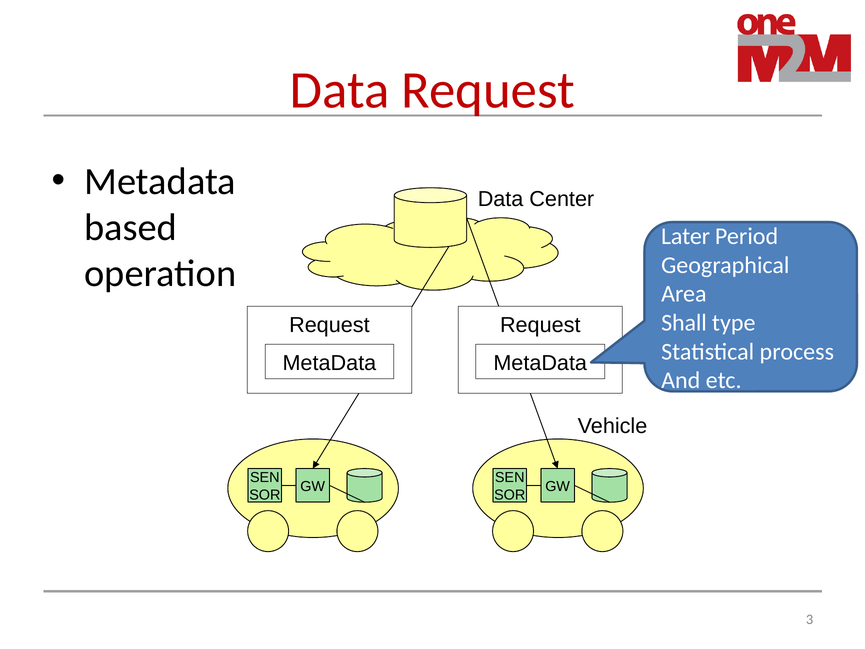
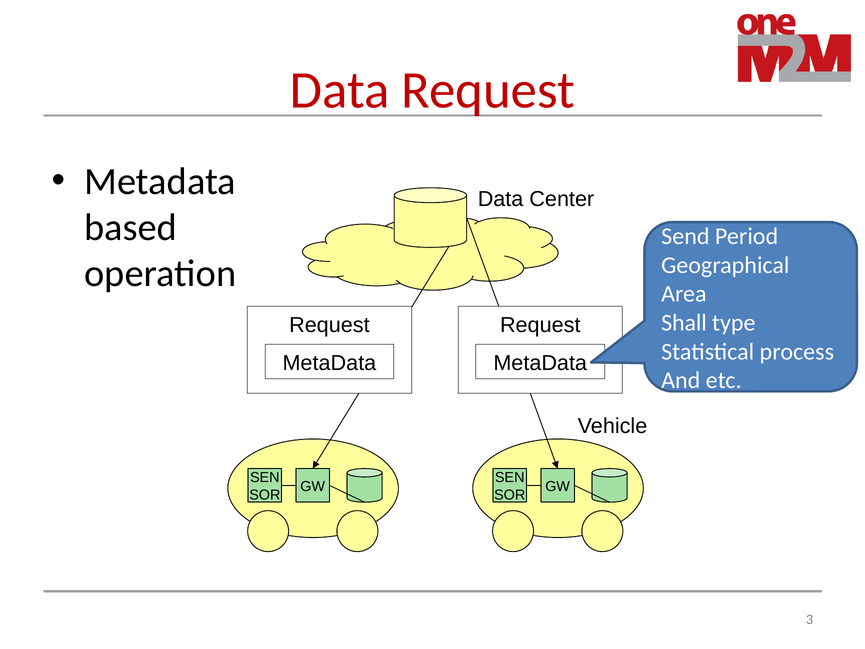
Later: Later -> Send (685, 236)
